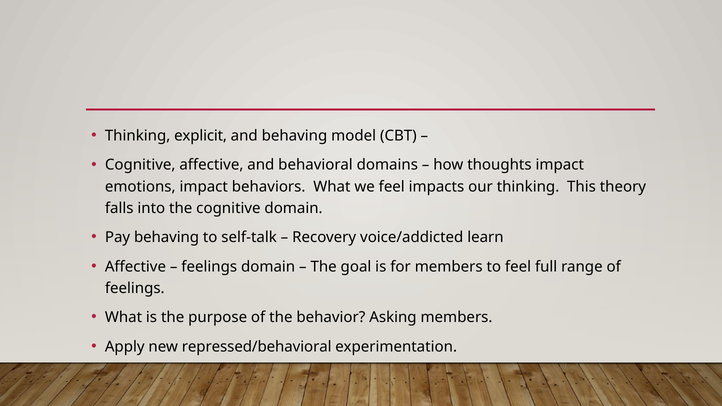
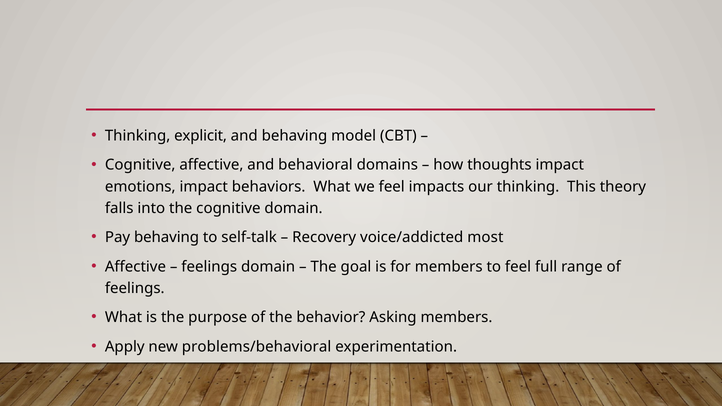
learn: learn -> most (485, 237)
repressed/behavioral: repressed/behavioral -> problems/behavioral (257, 347)
